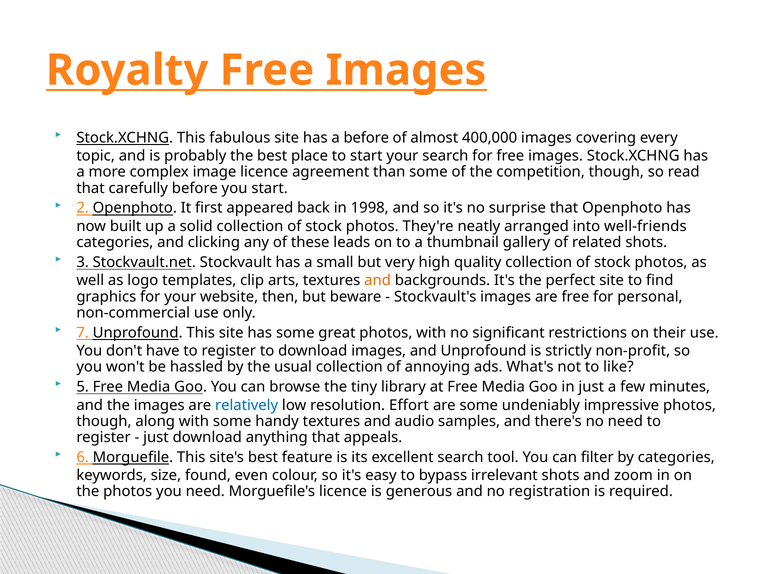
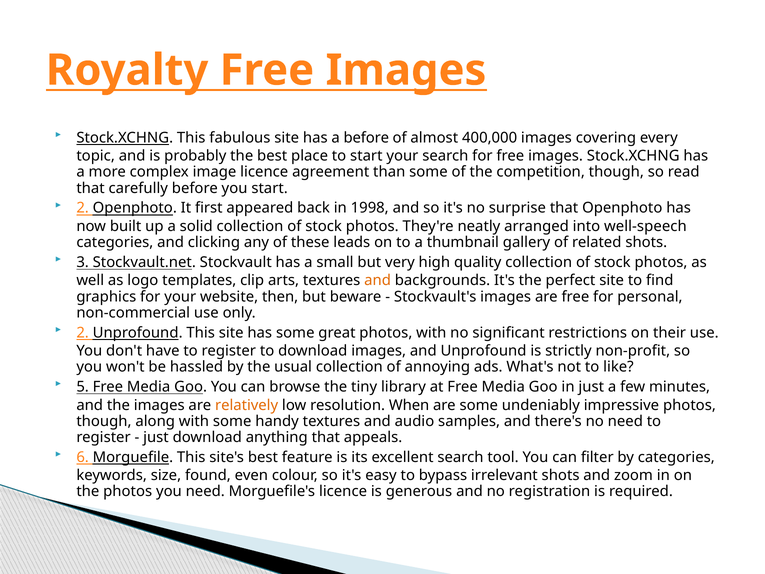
well-friends: well-friends -> well-speech (645, 226)
7: 7 -> 2 (83, 332)
relatively colour: blue -> orange (247, 405)
Effort: Effort -> When (409, 405)
